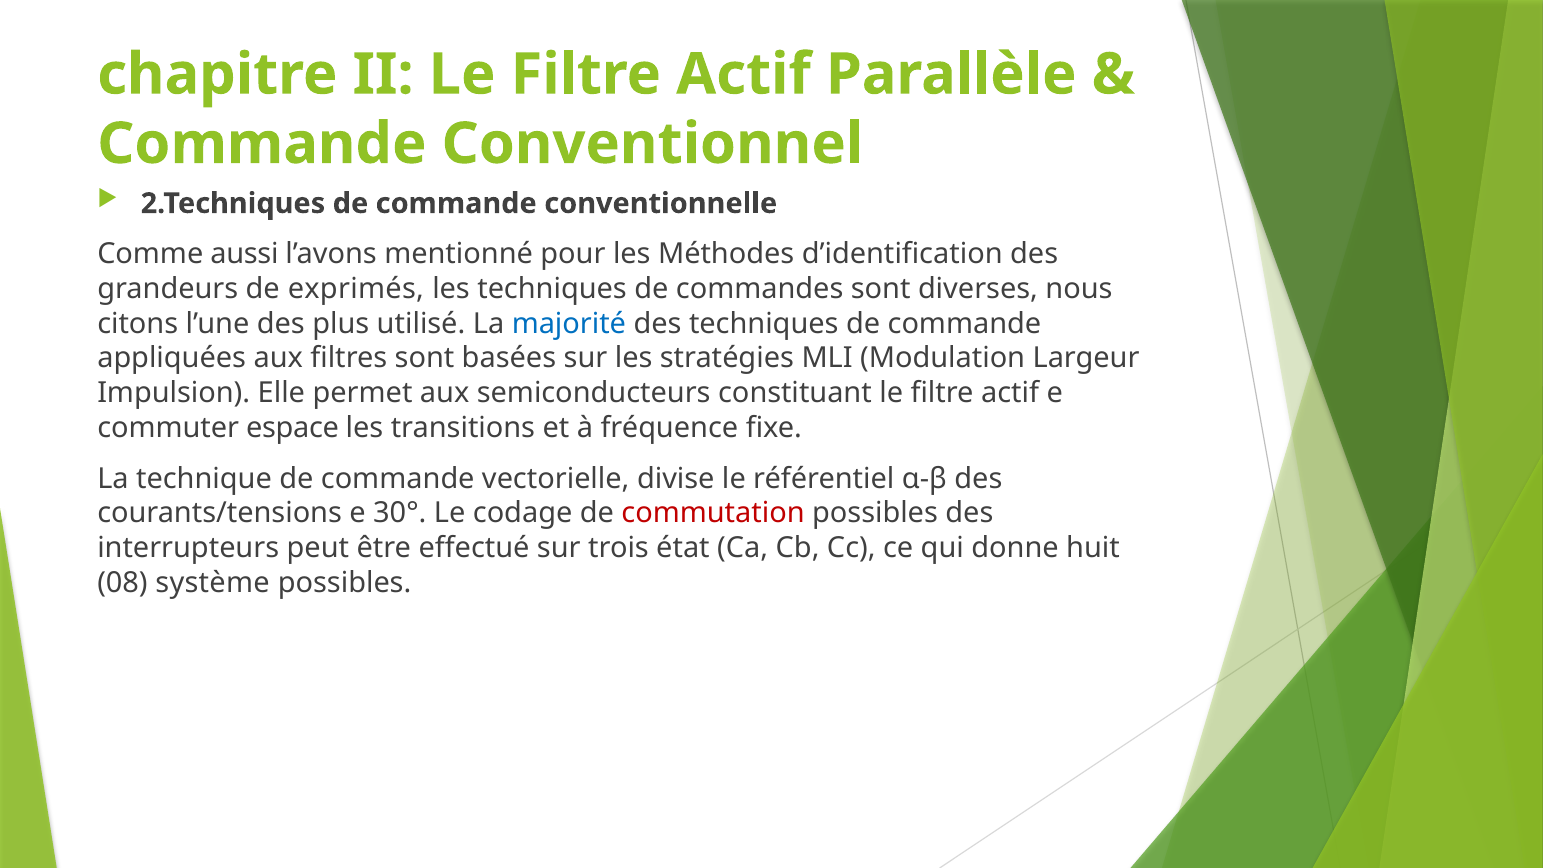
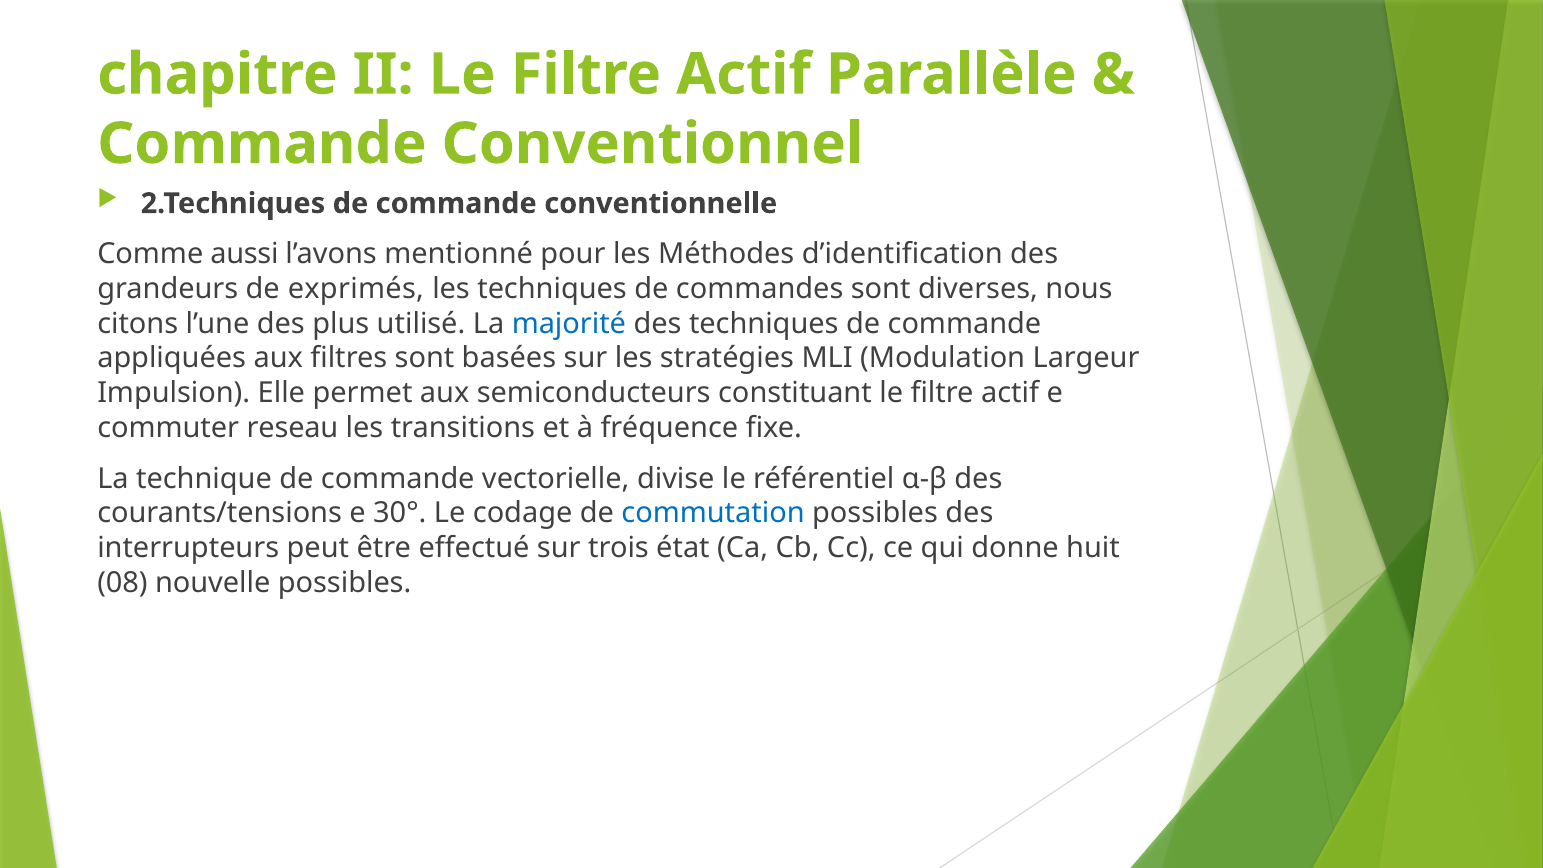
espace: espace -> reseau (293, 428)
commutation colour: red -> blue (713, 513)
système: système -> nouvelle (213, 583)
